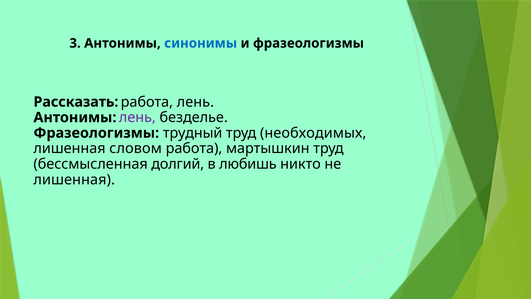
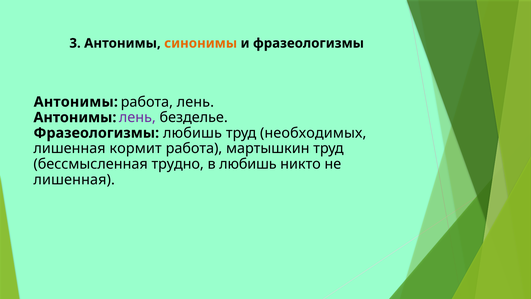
синонимы colour: blue -> orange (201, 43)
Рассказать: Рассказать -> Антонимы (76, 102)
Фразеологизмы трудный: трудный -> любишь (193, 133)
словом: словом -> кормит (136, 148)
долгий: долгий -> трудно (178, 164)
